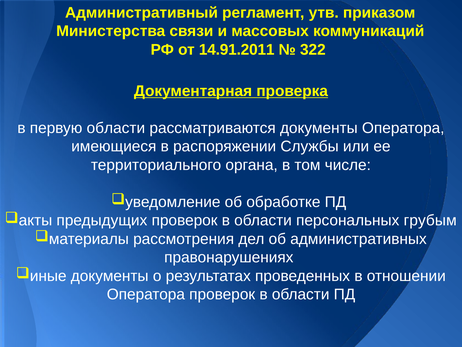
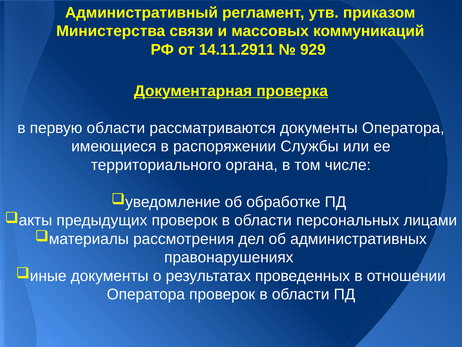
14.91.2011: 14.91.2011 -> 14.11.2911 (237, 50)
322: 322 -> 929 (313, 50)
грубым: грубым -> лицами (430, 220)
